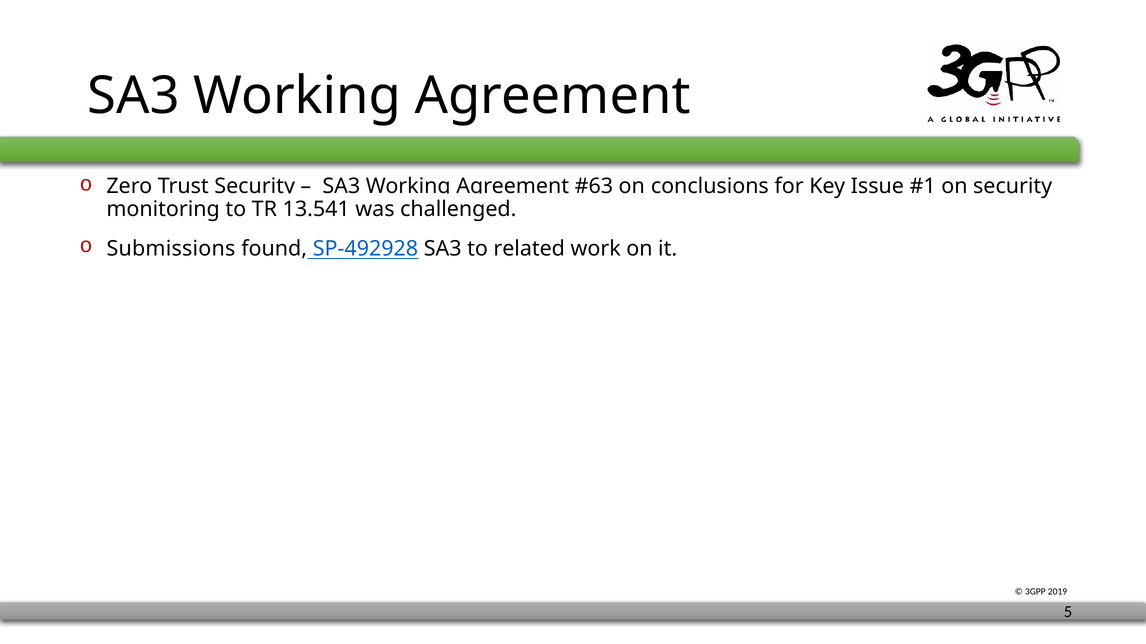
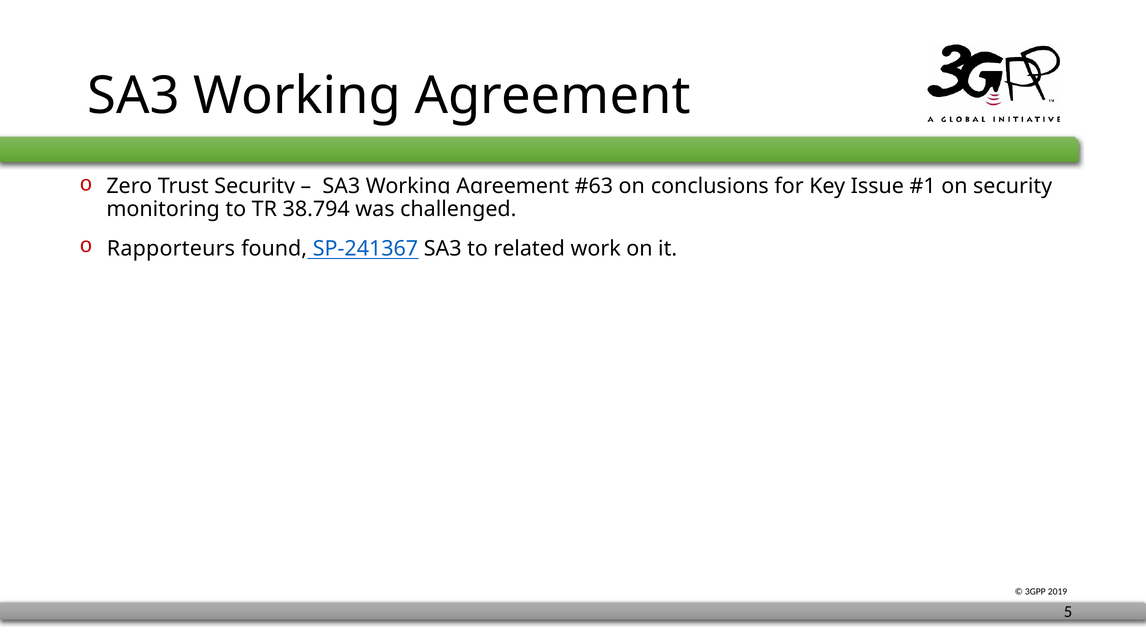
13.541: 13.541 -> 38.794 (316, 210)
Submissions: Submissions -> Rapporteurs (171, 249)
SP-492928: SP-492928 -> SP-241367 (365, 249)
